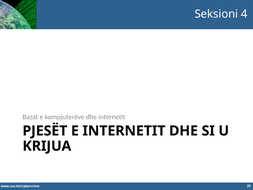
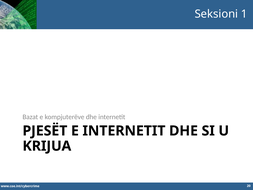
4: 4 -> 1 (244, 14)
